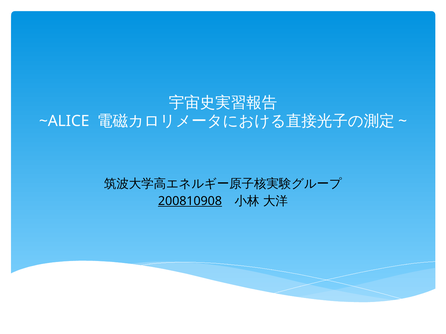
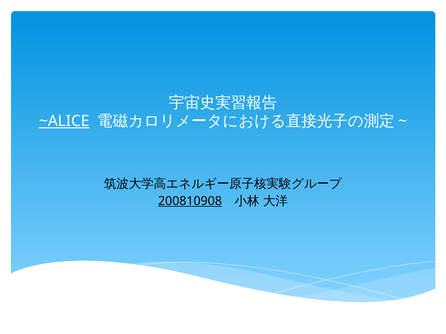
~ALICE underline: none -> present (64, 121)
